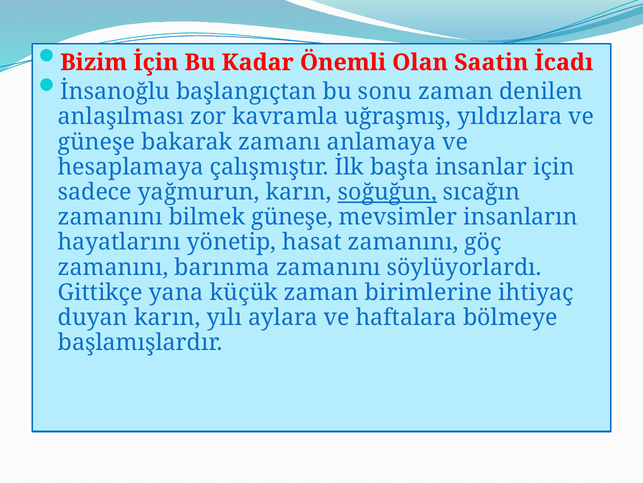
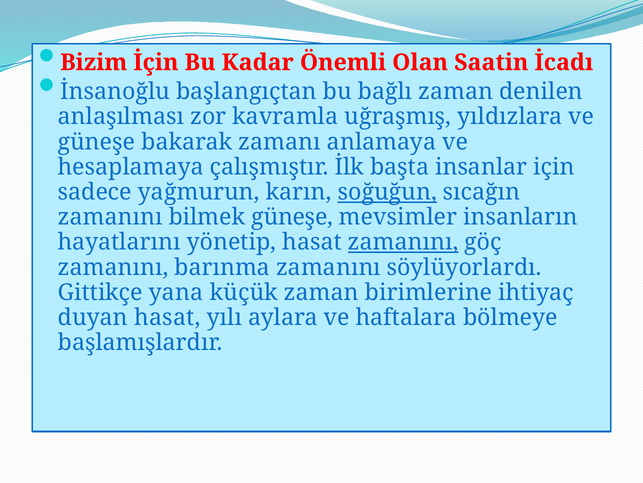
sonu: sonu -> bağlı (385, 92)
zamanını underline: none -> present (403, 242)
duyan karın: karın -> hasat (167, 317)
